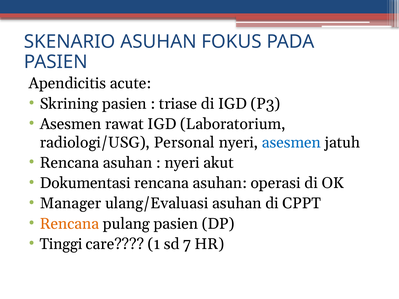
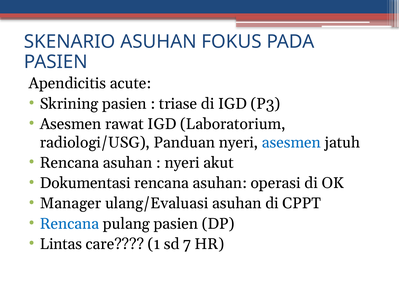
Personal: Personal -> Panduan (184, 143)
Rencana colour: orange -> blue (69, 224)
Tinggi: Tinggi -> Lintas (61, 244)
